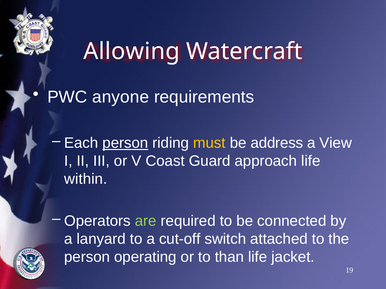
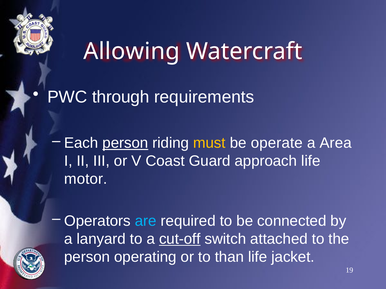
anyone: anyone -> through (121, 97)
address: address -> operate (277, 143)
View: View -> Area (336, 143)
within: within -> motor (86, 179)
are colour: light green -> light blue (146, 221)
cut-off underline: none -> present (180, 239)
